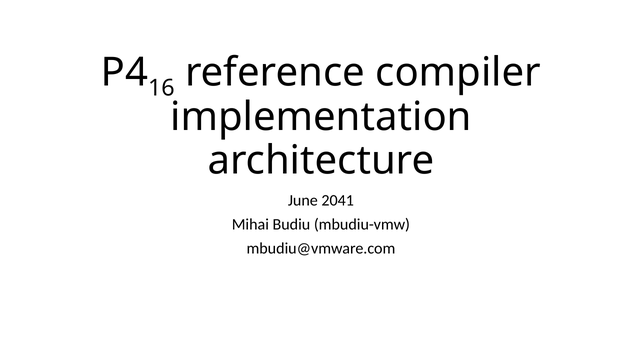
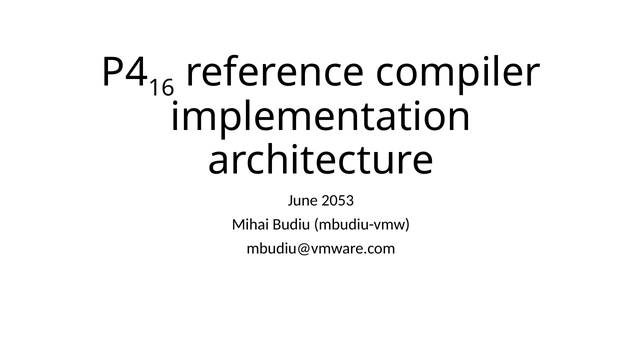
2041: 2041 -> 2053 (338, 201)
